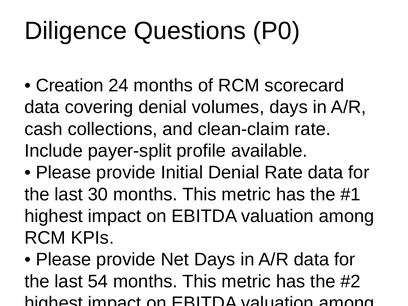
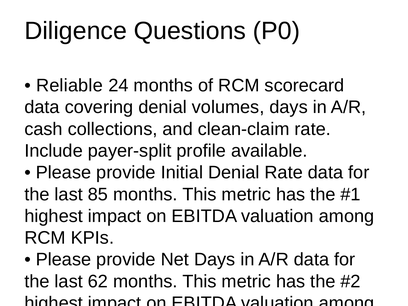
Creation: Creation -> Reliable (69, 86)
30: 30 -> 85 (98, 194)
54: 54 -> 62 (98, 281)
